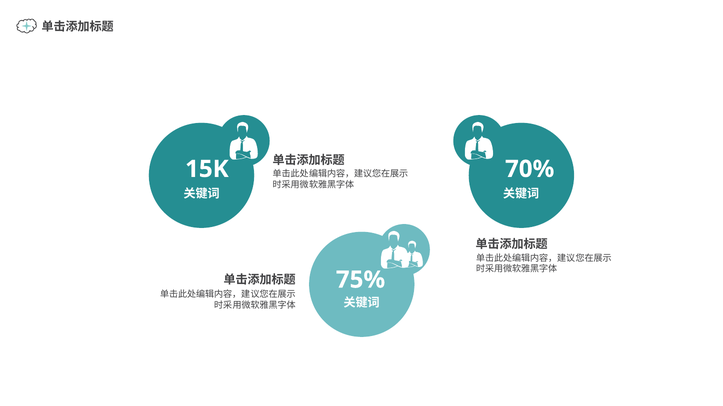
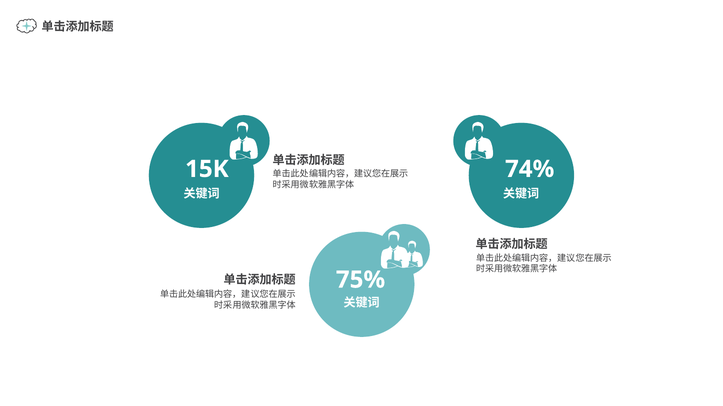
70%: 70% -> 74% (530, 169)
